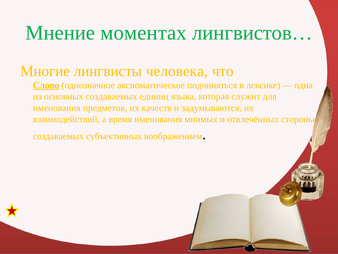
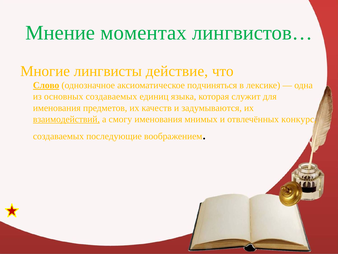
человека: человека -> действие (177, 71)
взаимодействий underline: none -> present (66, 119)
время: время -> смогу (120, 119)
стороны: стороны -> конкурс (299, 119)
субъективных: субъективных -> последующие (114, 136)
